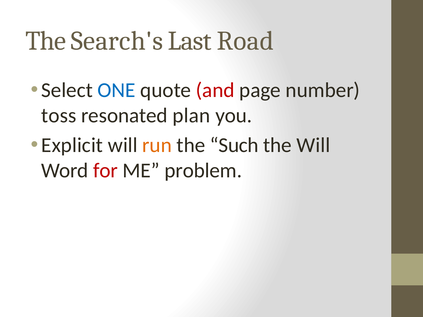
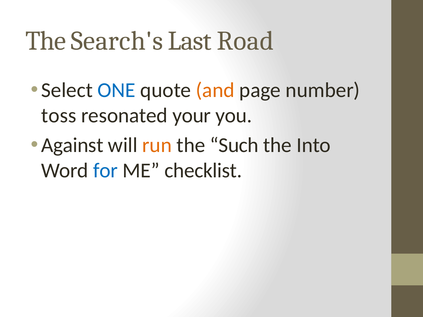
and colour: red -> orange (215, 90)
plan: plan -> your (192, 116)
Explicit: Explicit -> Against (72, 145)
the Will: Will -> Into (314, 145)
for colour: red -> blue (106, 171)
problem: problem -> checklist (203, 171)
